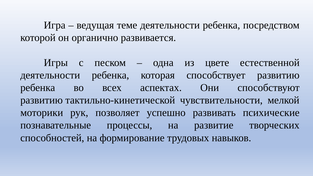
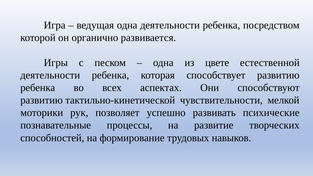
ведущая теме: теме -> одна (127, 25)
